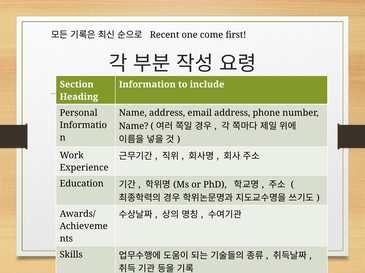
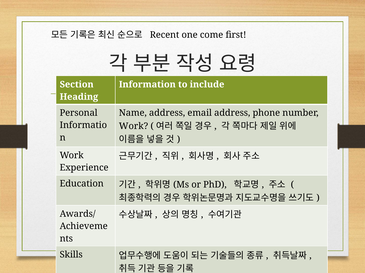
Name: Name -> Work (134, 126)
